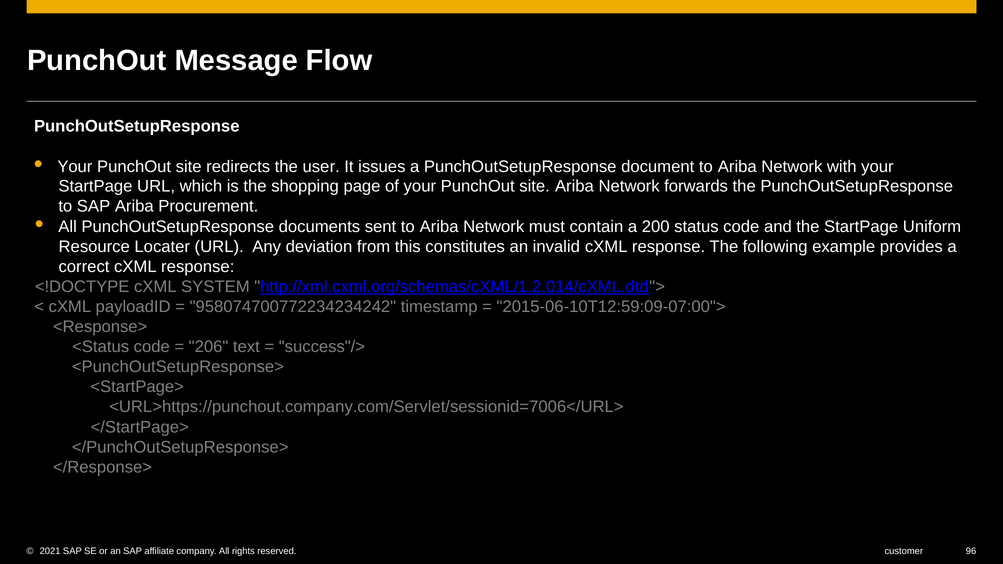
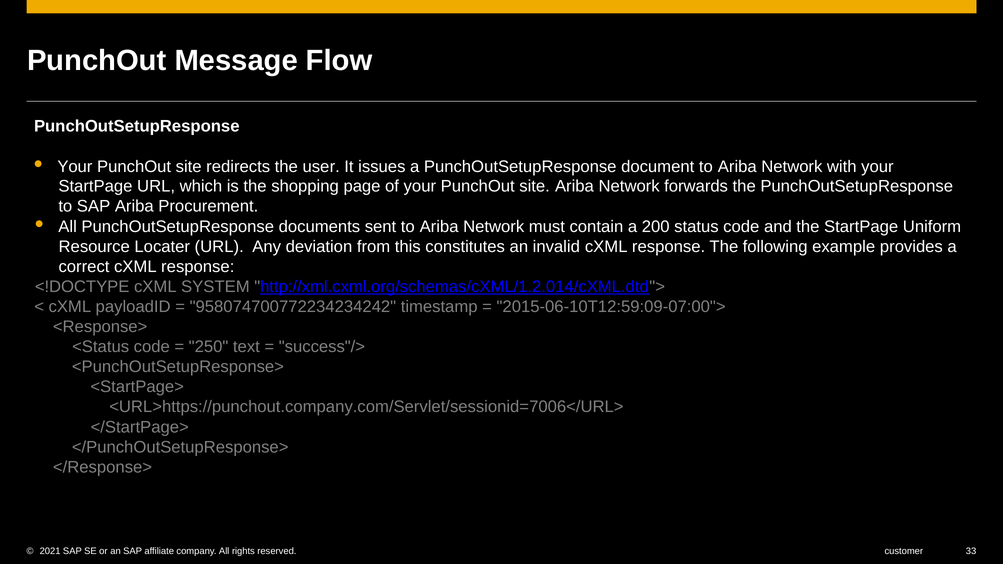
206: 206 -> 250 (209, 347)
96: 96 -> 33 (971, 551)
